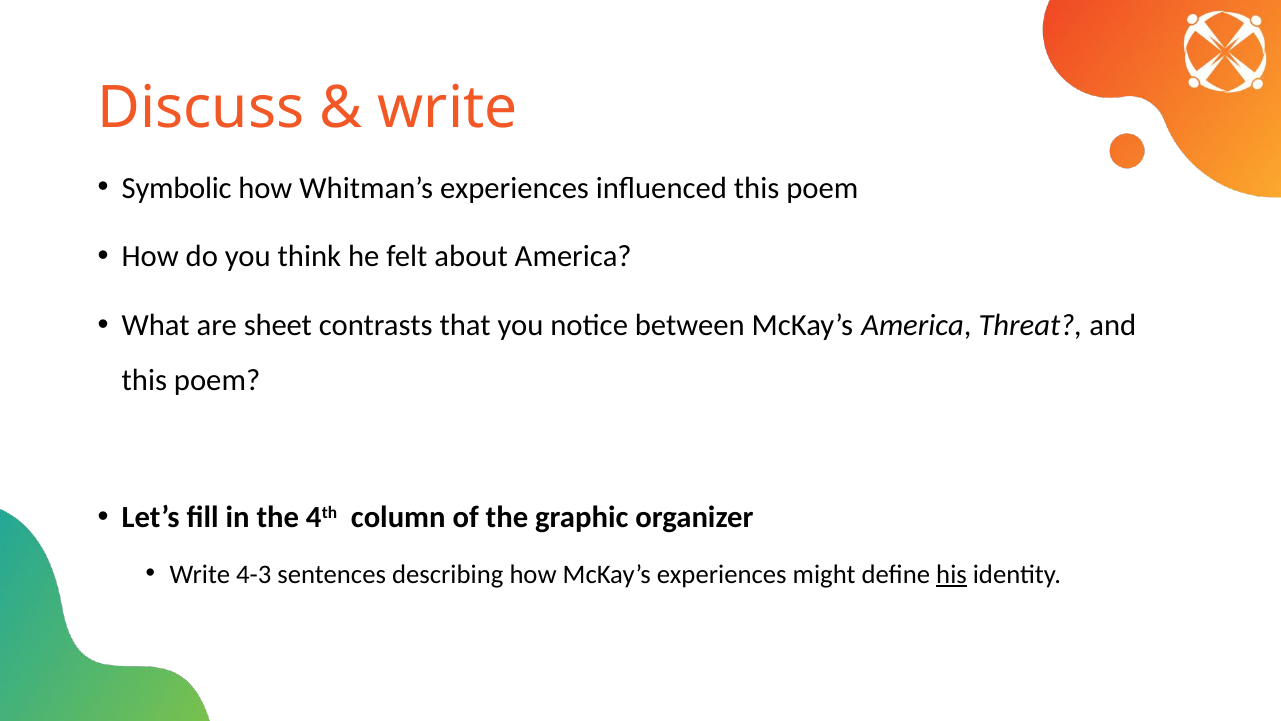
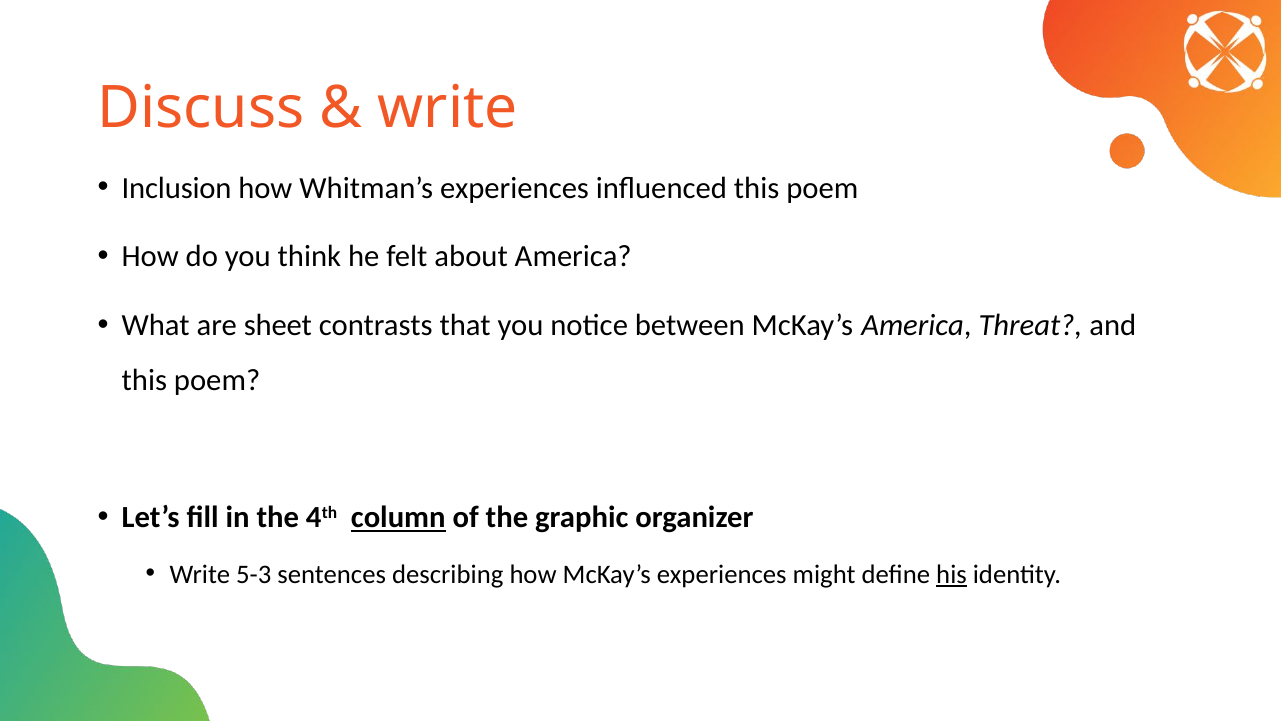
Symbolic: Symbolic -> Inclusion (177, 188)
column underline: none -> present (398, 517)
4-3: 4-3 -> 5-3 (254, 574)
